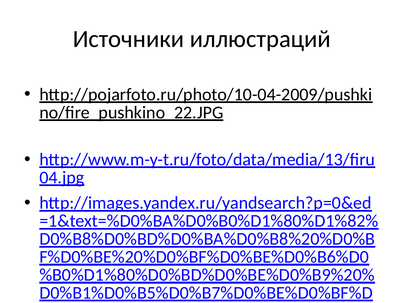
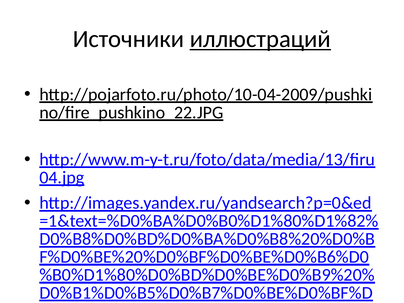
иллюстраций underline: none -> present (260, 39)
